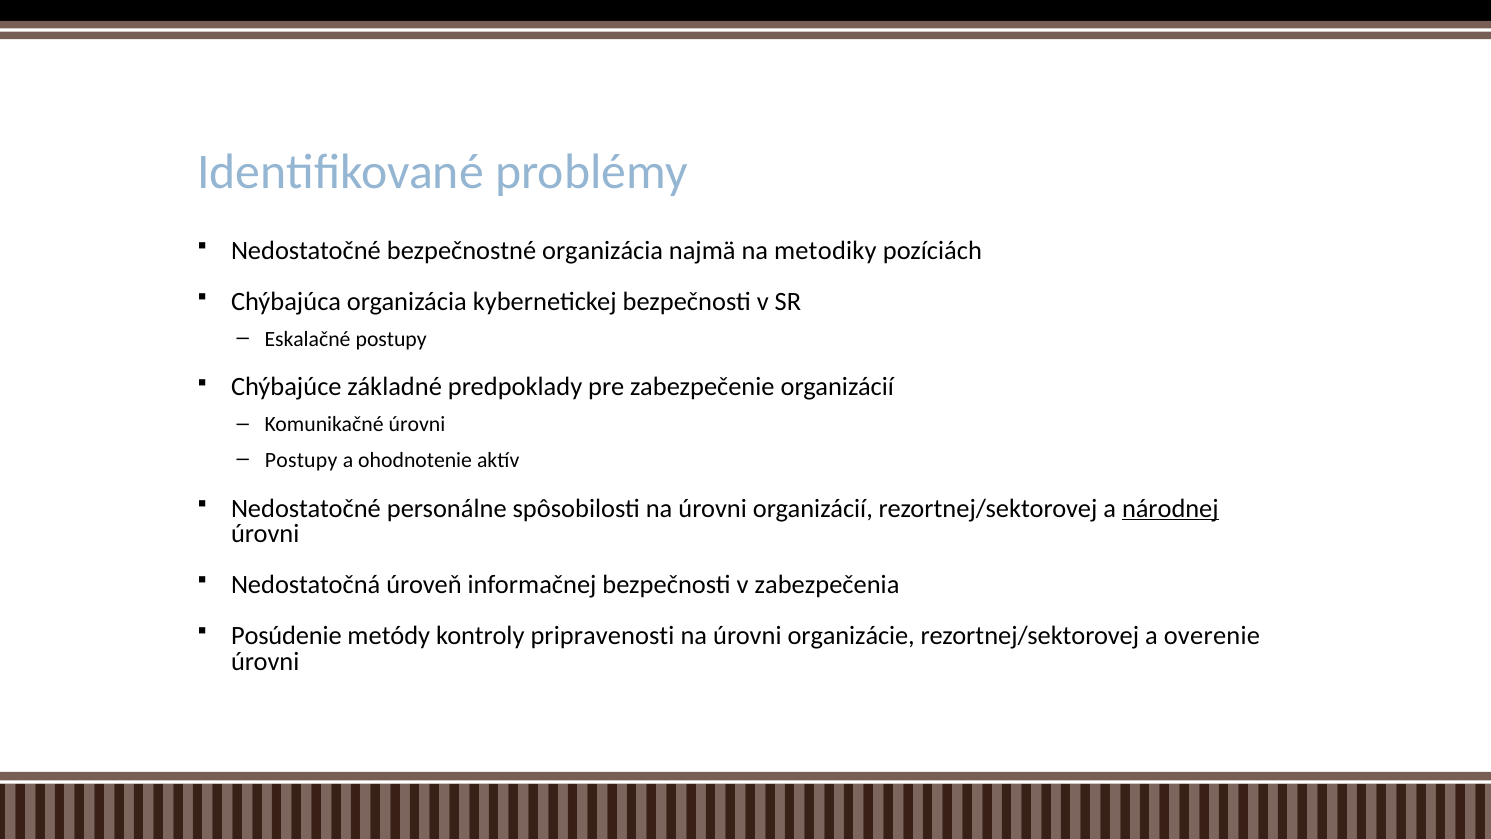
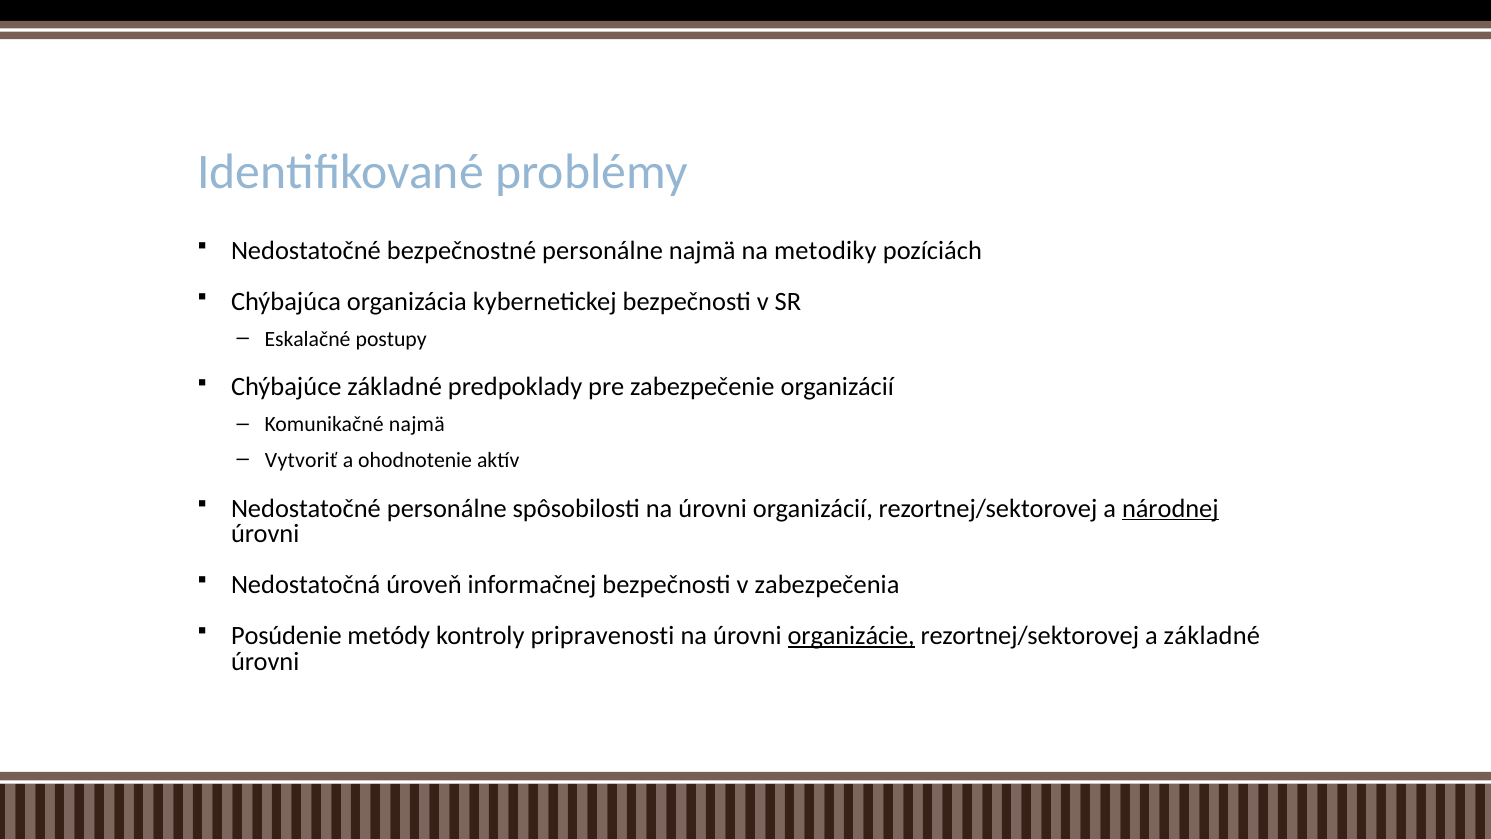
bezpečnostné organizácia: organizácia -> personálne (603, 250)
Komunikačné úrovni: úrovni -> najmä (417, 425)
Postupy: Postupy -> Vytvoriť (301, 460)
organizácie underline: none -> present (851, 636)
a overenie: overenie -> základné (1212, 636)
